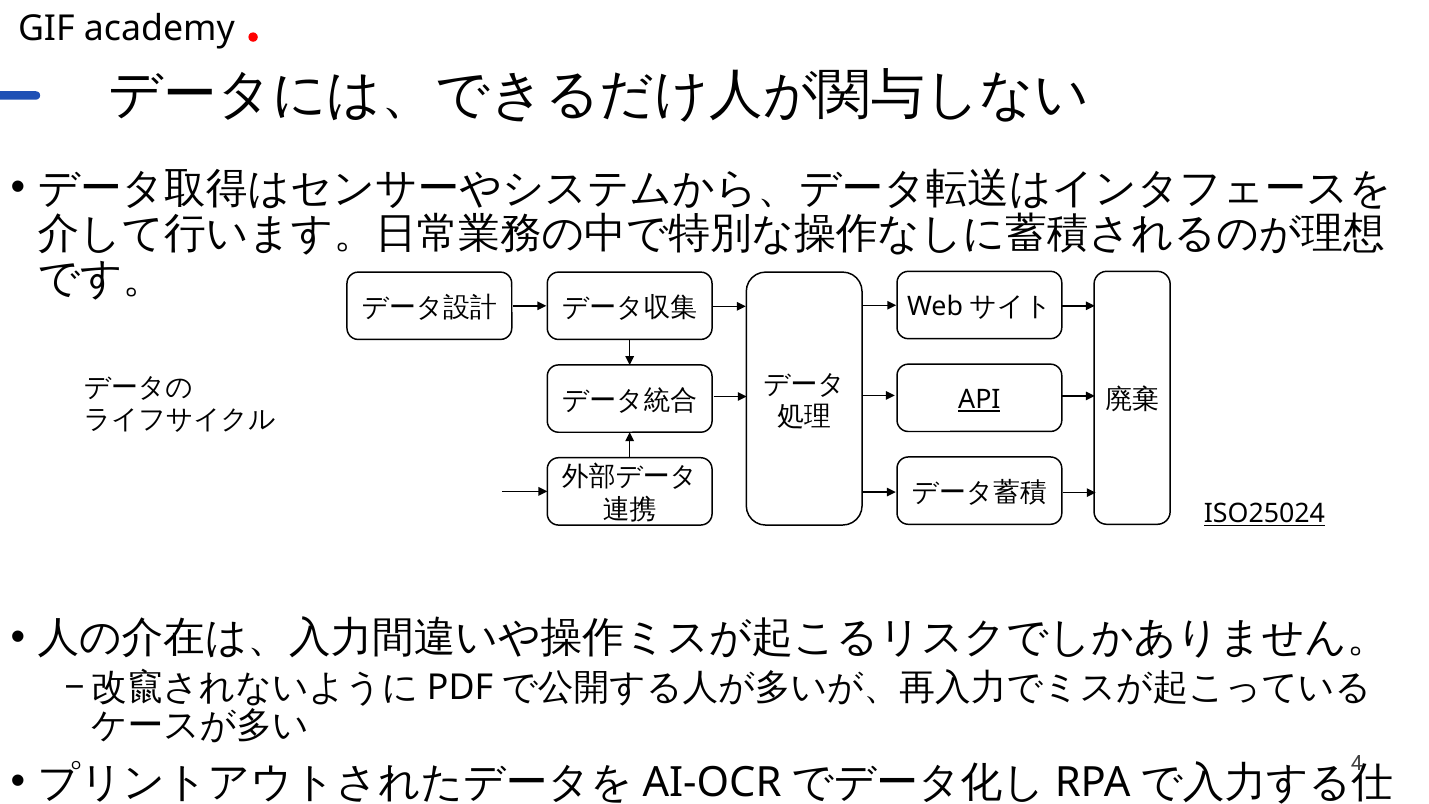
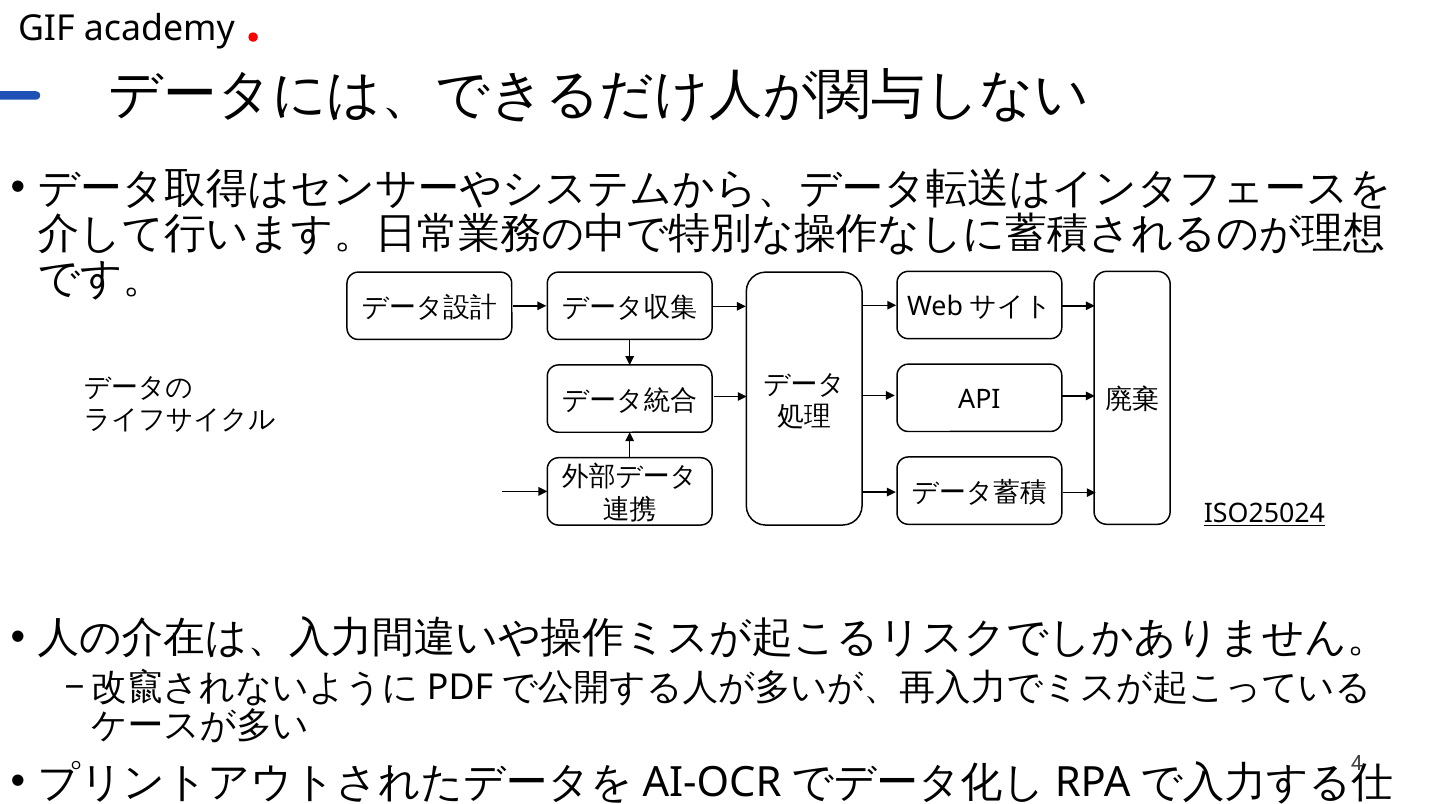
API underline: present -> none (979, 400)
